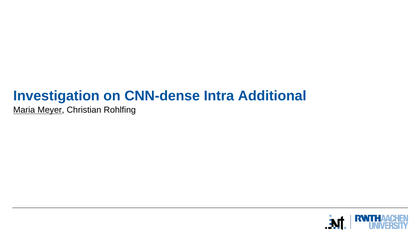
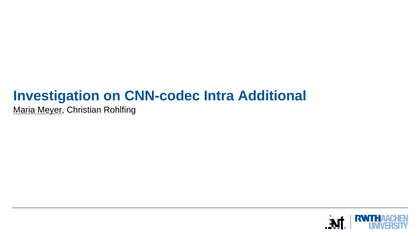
CNN-dense: CNN-dense -> CNN-codec (162, 96)
